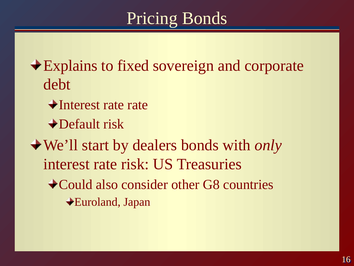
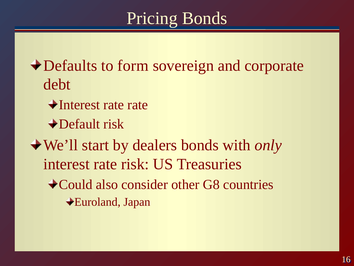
Explains: Explains -> Defaults (70, 65)
fixed: fixed -> form (133, 65)
